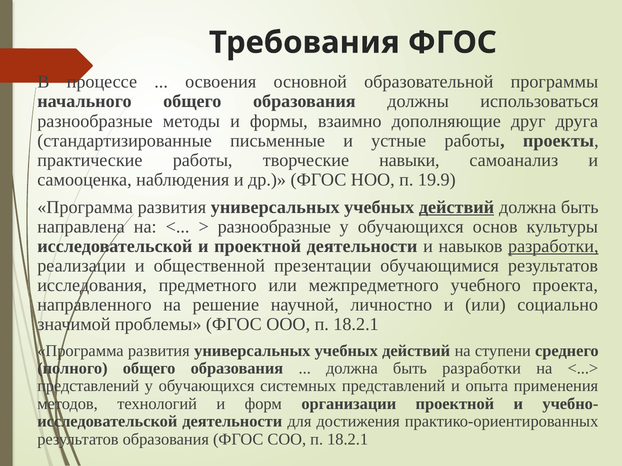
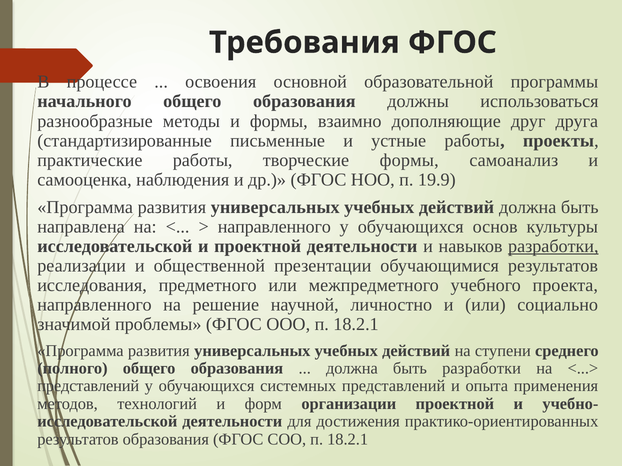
творческие навыки: навыки -> формы (409, 160)
действий underline: present -> none (457, 207)
разнообразные: разнообразные -> направленного (274, 227)
